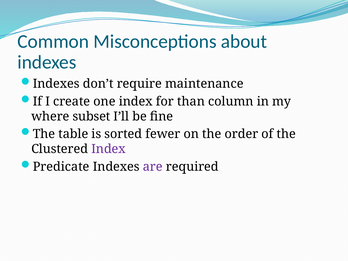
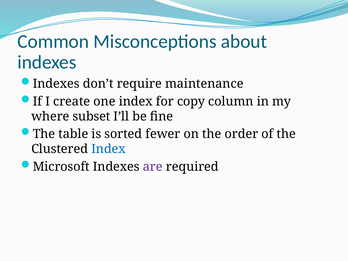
than: than -> copy (191, 101)
Index colour: purple -> blue (108, 149)
Predicate: Predicate -> Microsoft (61, 167)
